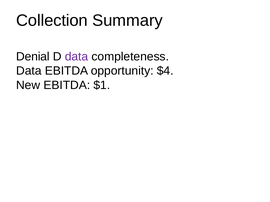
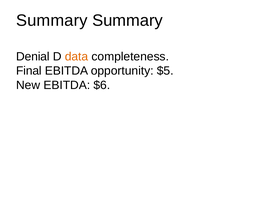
Collection: Collection -> Summary (52, 20)
data colour: purple -> orange (77, 57)
Data: Data -> Final (29, 71)
$4: $4 -> $5 (165, 71)
$1: $1 -> $6 (102, 85)
